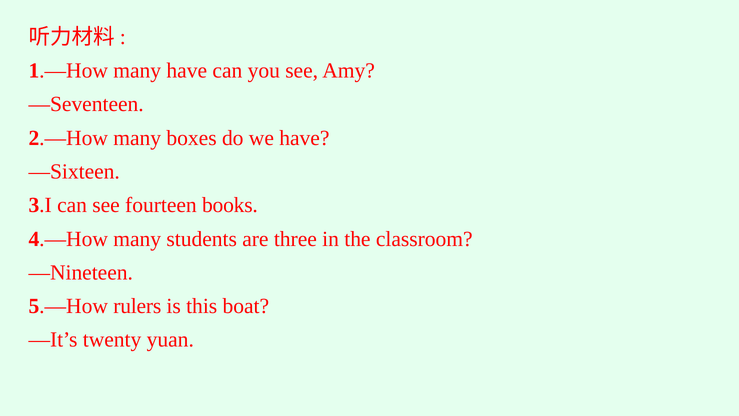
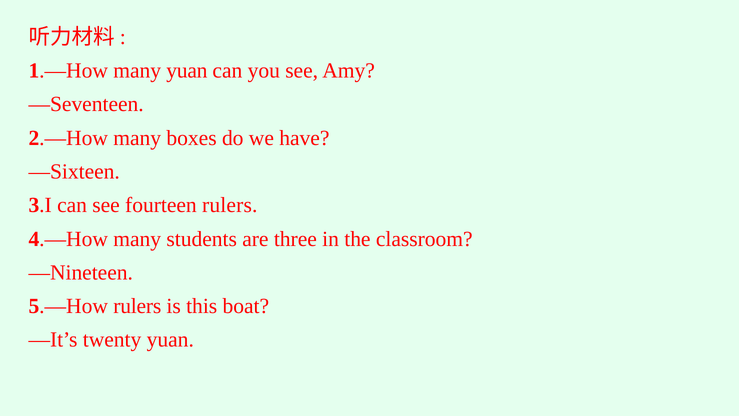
many have: have -> yuan (187, 71)
fourteen books: books -> rulers (230, 205)
